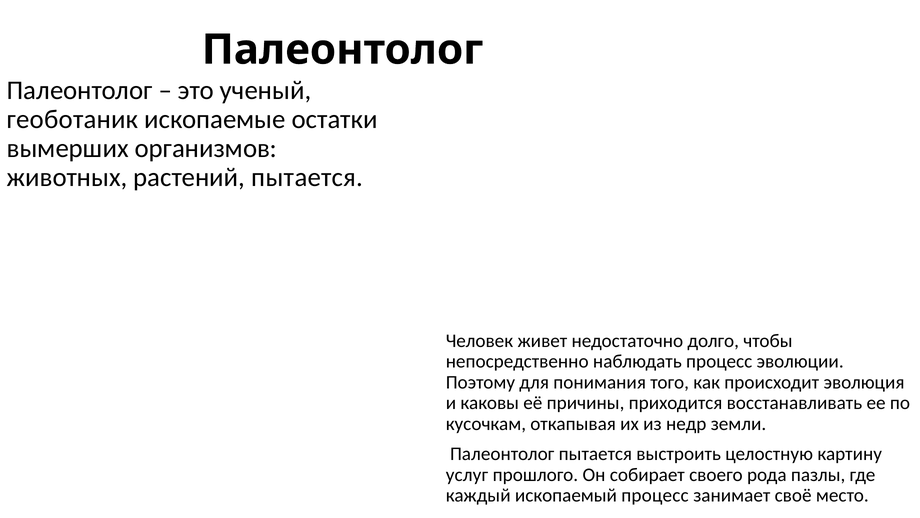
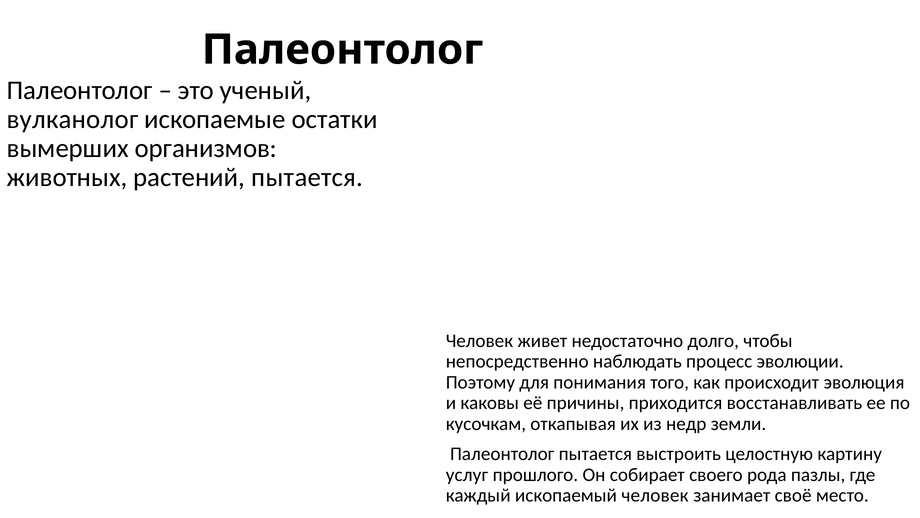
геоботаник: геоботаник -> вулканолог (73, 119)
ископаемый процесс: процесс -> человек (655, 495)
